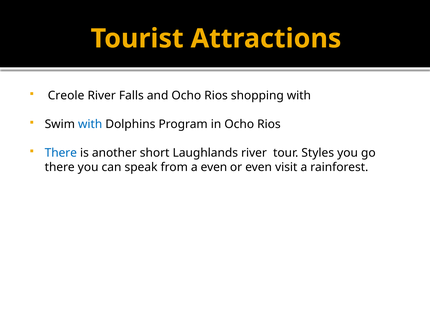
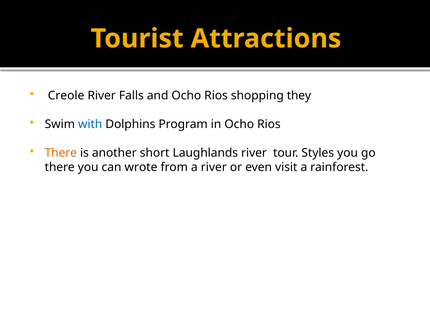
shopping with: with -> they (299, 96)
There colour: blue -> orange (61, 153)
speak: speak -> wrote (141, 168)
a even: even -> river (214, 168)
